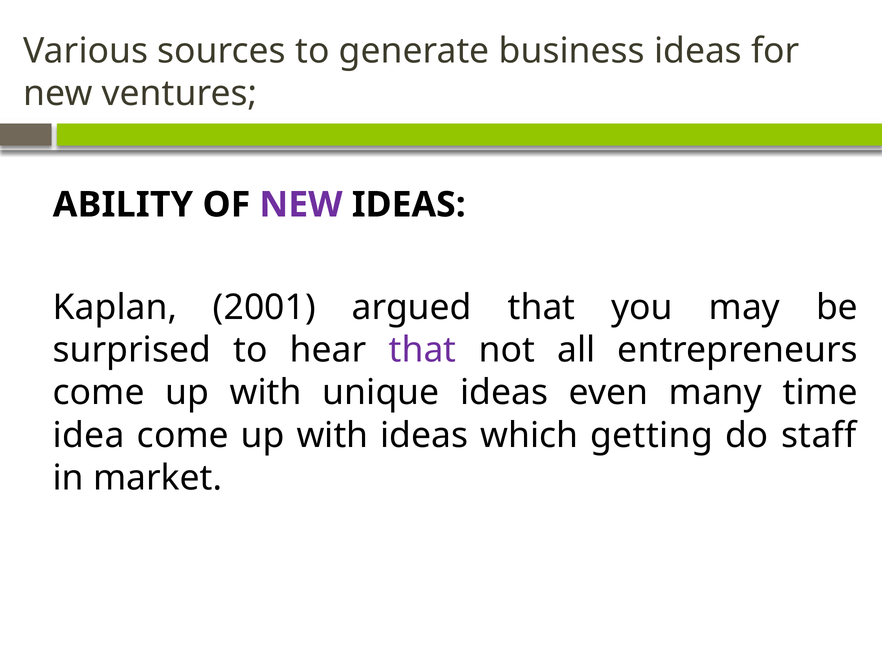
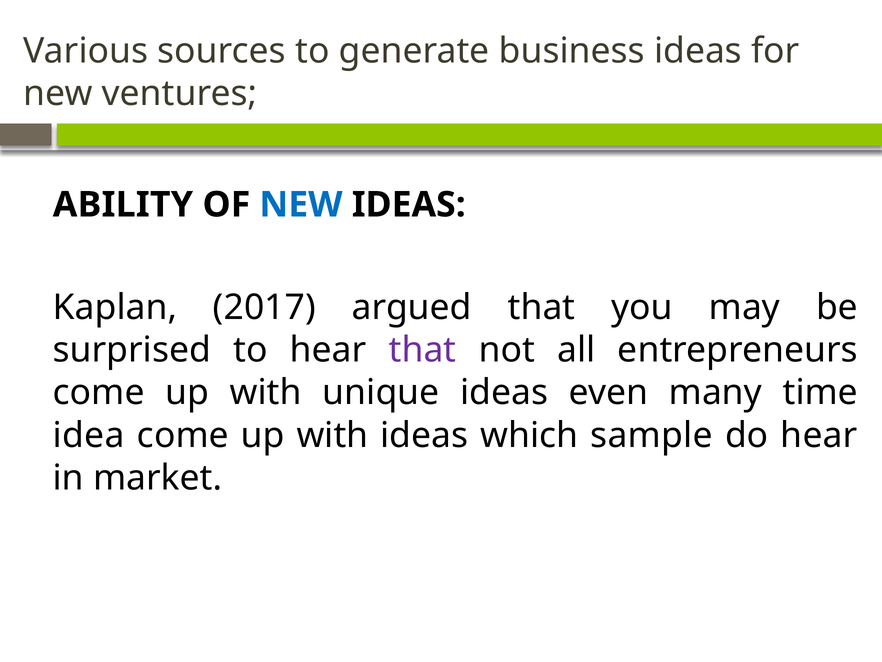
NEW colour: purple -> blue (301, 205)
2001: 2001 -> 2017 (264, 307)
getting: getting -> sample (652, 435)
do staff: staff -> hear (819, 435)
